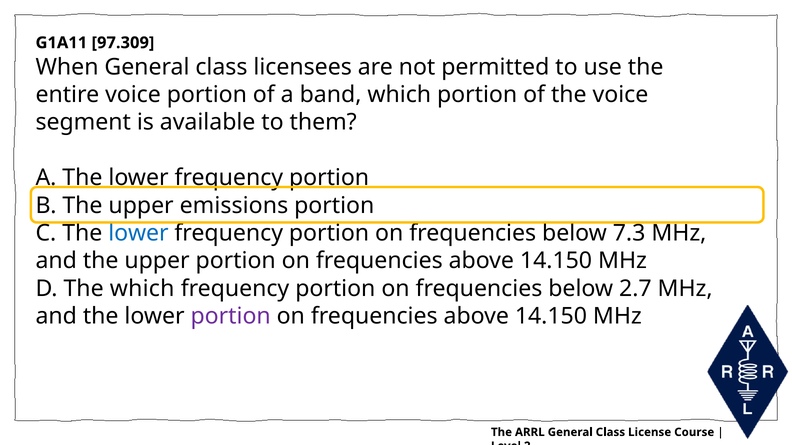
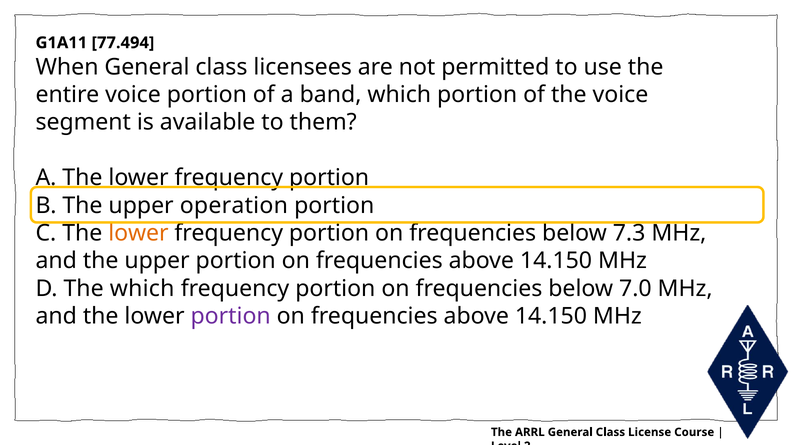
97.309: 97.309 -> 77.494 (123, 43)
emissions: emissions -> operation (234, 206)
lower colour: blue -> orange (138, 233)
2.7: 2.7 -> 7.0 (635, 289)
